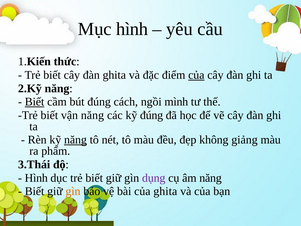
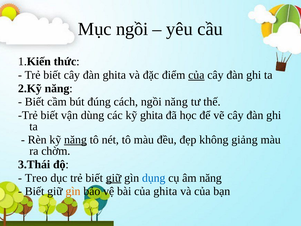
Mục hình: hình -> ngồi (132, 29)
Biết underline: present -> none (35, 102)
ngồi mình: mình -> năng (176, 102)
vận năng: năng -> dùng (93, 115)
kỹ đúng: đúng -> ghita (152, 115)
phẩm: phẩm -> chờm (56, 151)
Hình: Hình -> Treo (36, 178)
giữ underline: none -> present (114, 178)
dụng colour: purple -> blue (154, 178)
